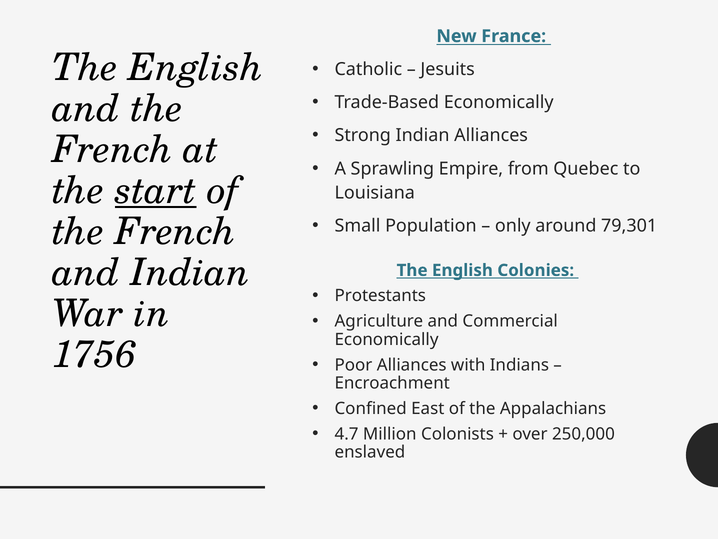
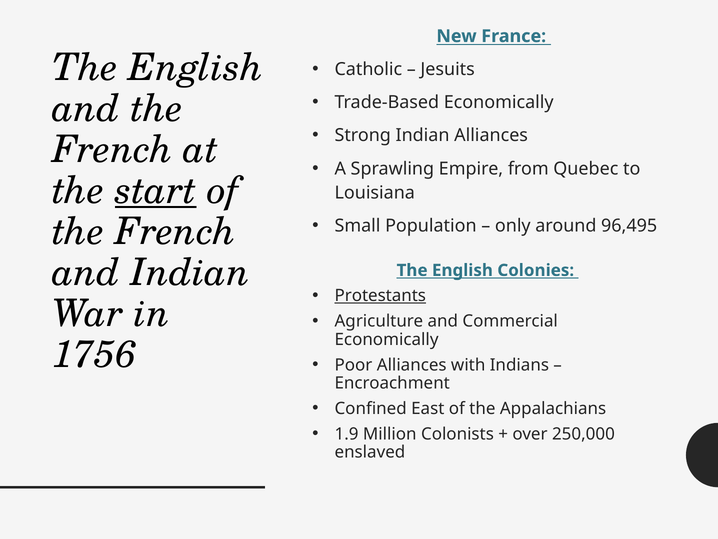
79,301: 79,301 -> 96,495 (629, 226)
Protestants underline: none -> present (380, 296)
4.7: 4.7 -> 1.9 (347, 434)
